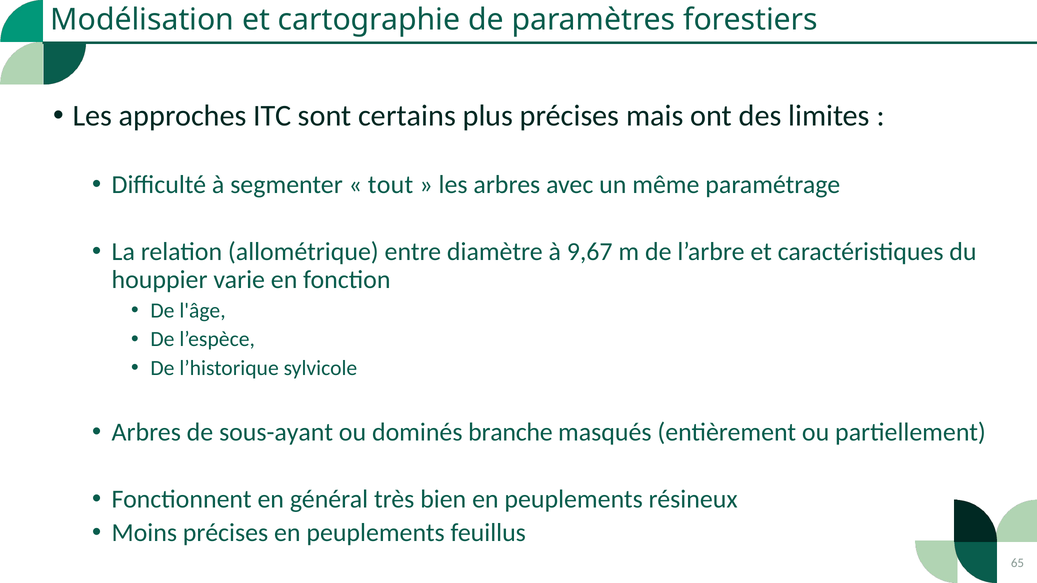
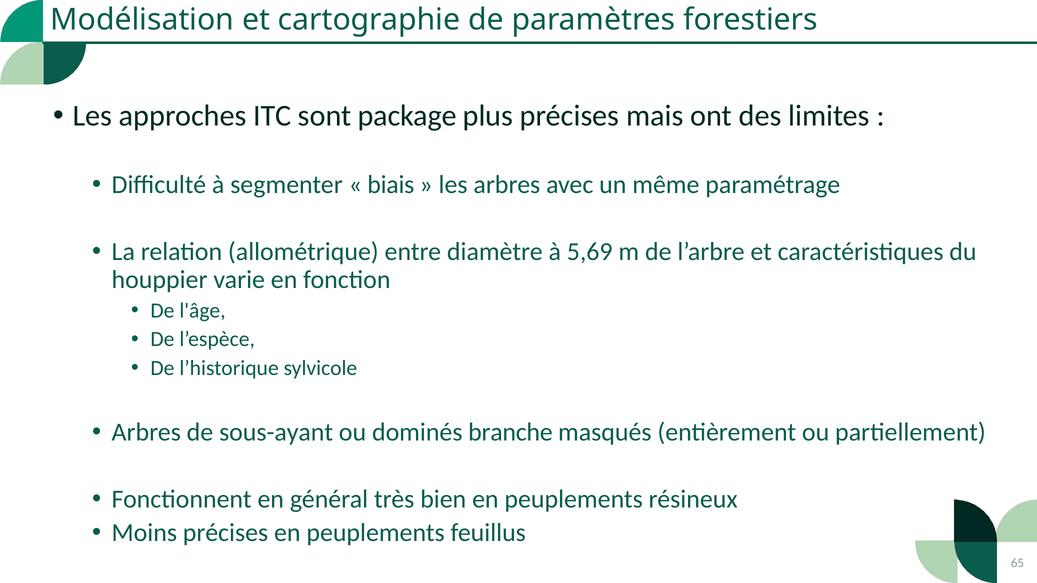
certains: certains -> package (407, 116)
tout: tout -> biais (391, 185)
9,67: 9,67 -> 5,69 (590, 252)
